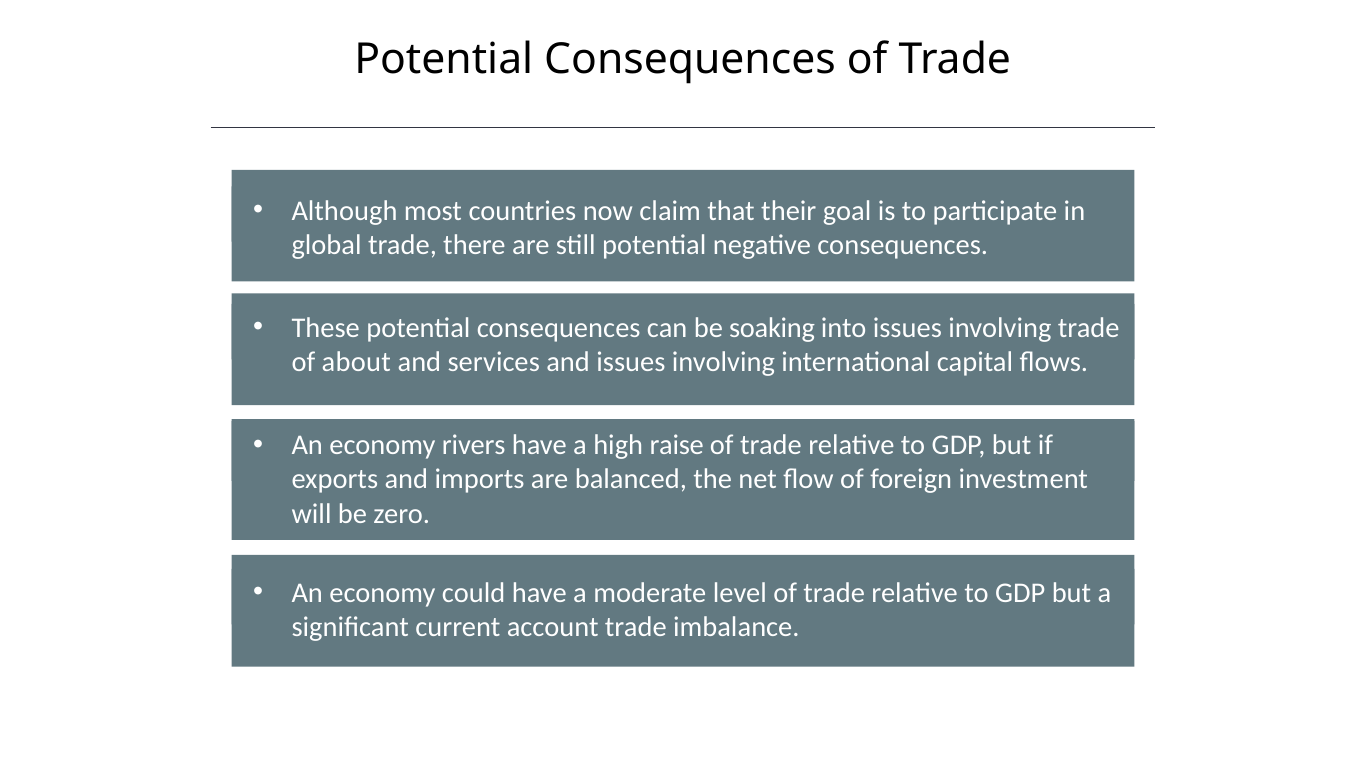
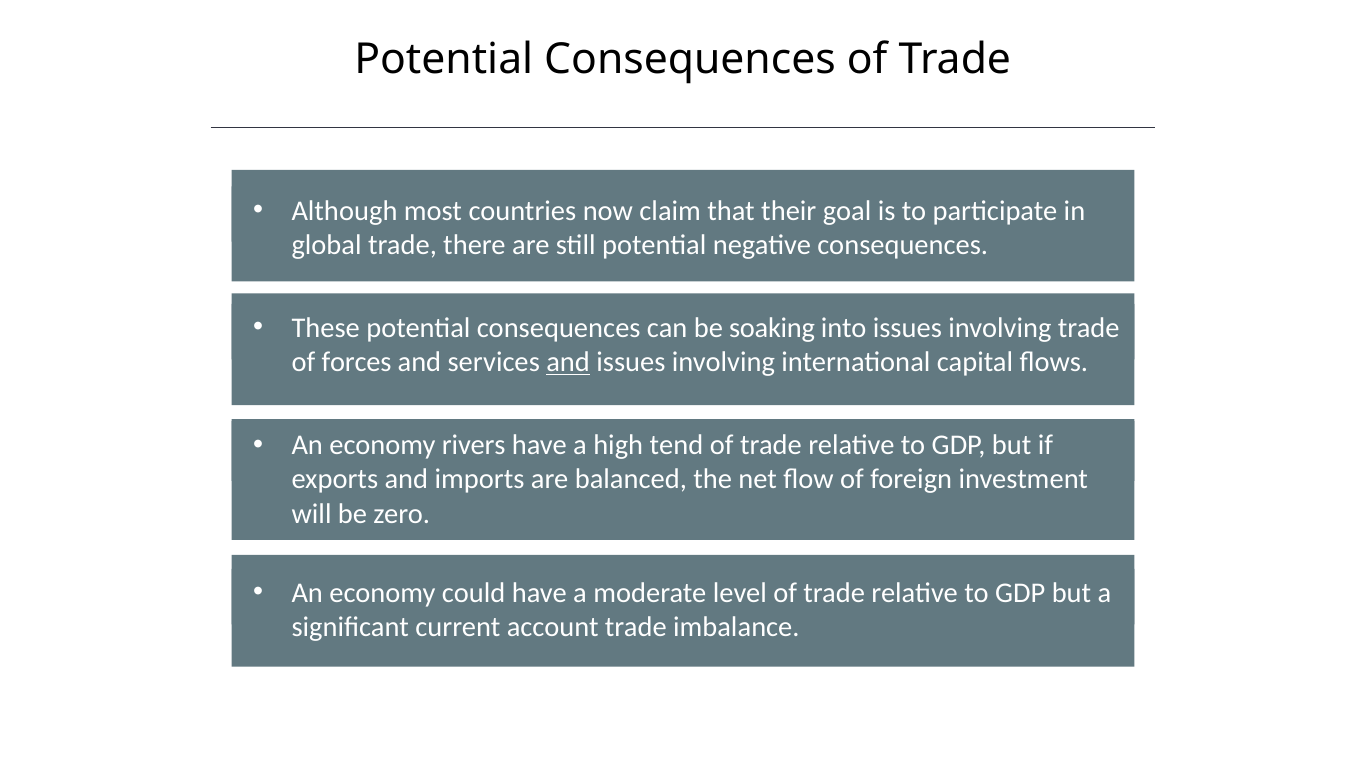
about: about -> forces (357, 362)
and underline: none -> present (568, 362)
high raise: raise -> tend (677, 445)
